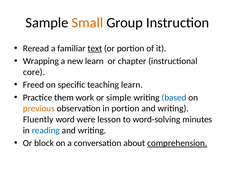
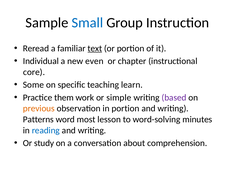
Small colour: orange -> blue (87, 23)
Wrapping: Wrapping -> Individual (41, 61)
new learn: learn -> even (94, 61)
Freed: Freed -> Some (33, 85)
based colour: blue -> purple (174, 98)
Fluently: Fluently -> Patterns (38, 120)
were: were -> most (86, 120)
block: block -> study (44, 143)
comprehension underline: present -> none (177, 143)
